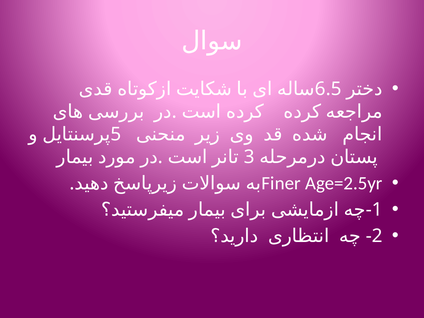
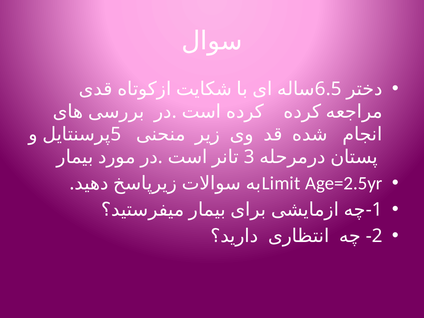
Finer: Finer -> Limit (281, 183)
